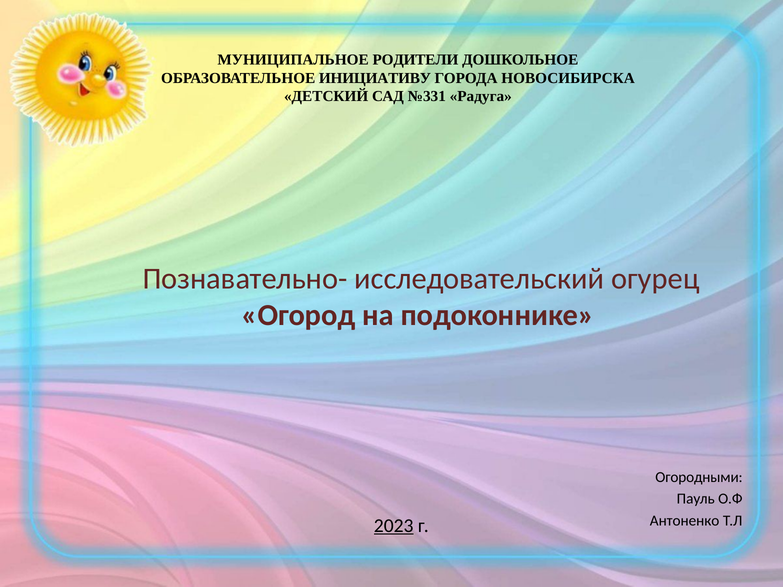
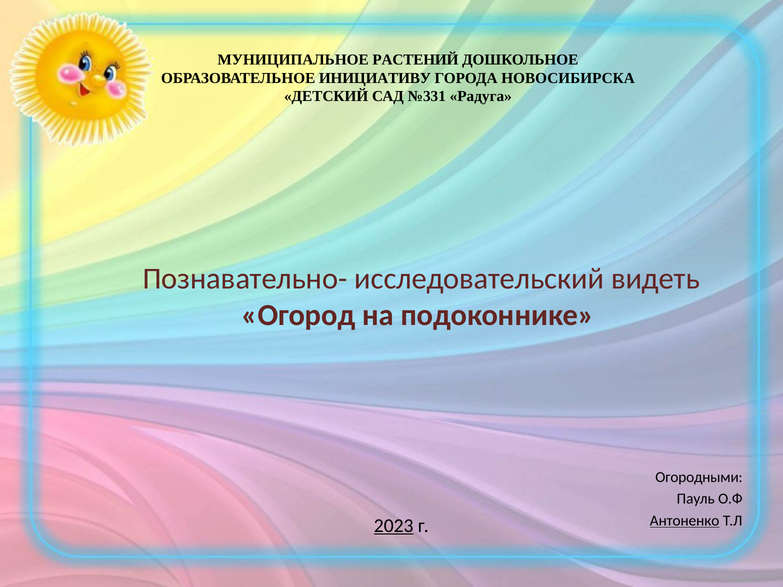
РОДИТЕЛИ: РОДИТЕЛИ -> РАСТЕНИЙ (415, 60)
огурец: огурец -> видеть (655, 279)
Антоненко underline: none -> present (685, 521)
